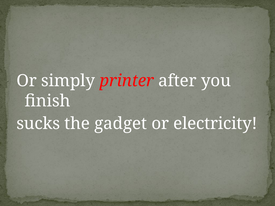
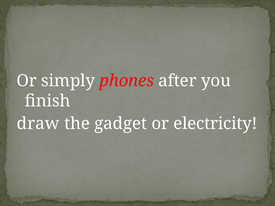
printer: printer -> phones (127, 81)
sucks: sucks -> draw (38, 124)
